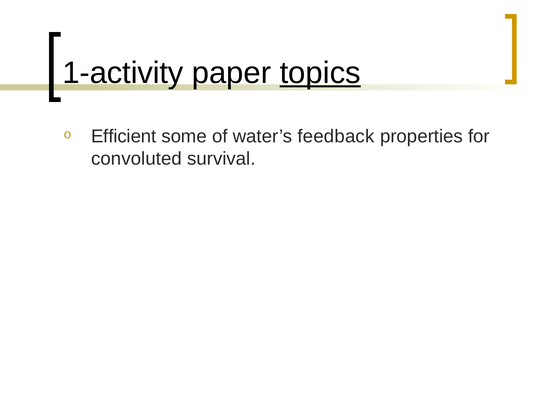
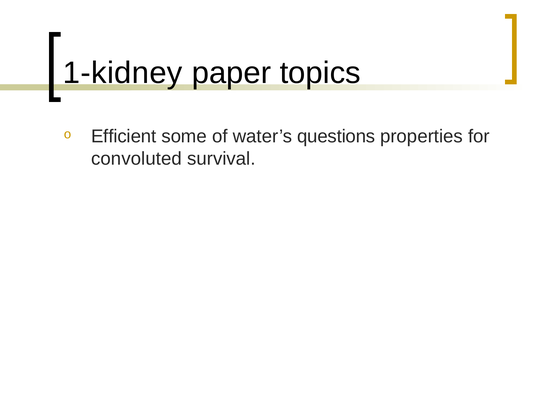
1-activity: 1-activity -> 1-kidney (123, 73)
topics underline: present -> none (320, 73)
feedback: feedback -> questions (336, 136)
